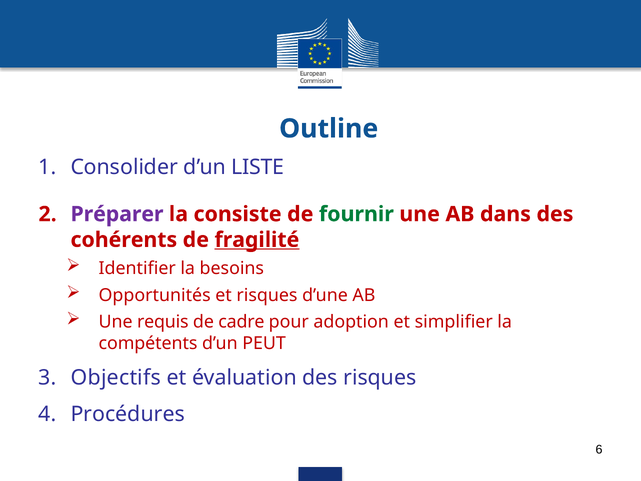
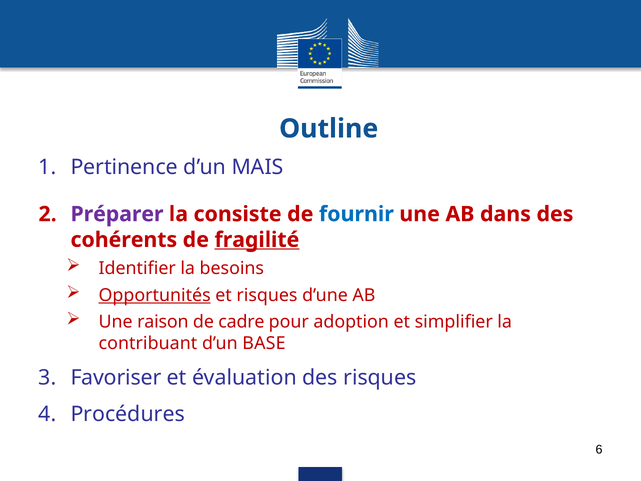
Consolider: Consolider -> Pertinence (124, 167)
LISTE: LISTE -> MAIS (258, 167)
fournir colour: green -> blue (356, 214)
Opportunités underline: none -> present (155, 295)
requis: requis -> raison (163, 322)
compétents: compétents -> contribuant (148, 343)
PEUT: PEUT -> BASE (264, 343)
Objectifs: Objectifs -> Favoriser (116, 378)
